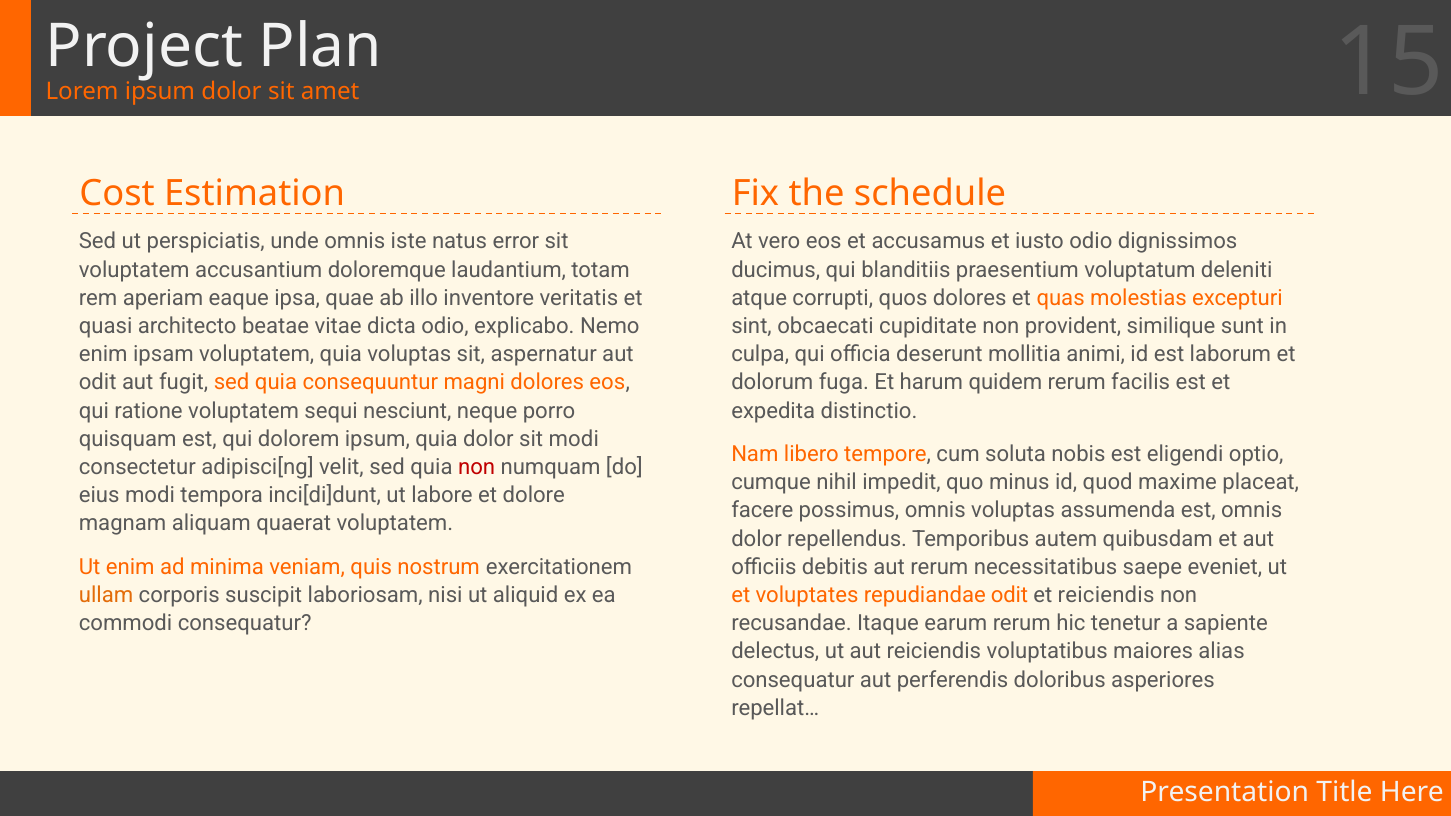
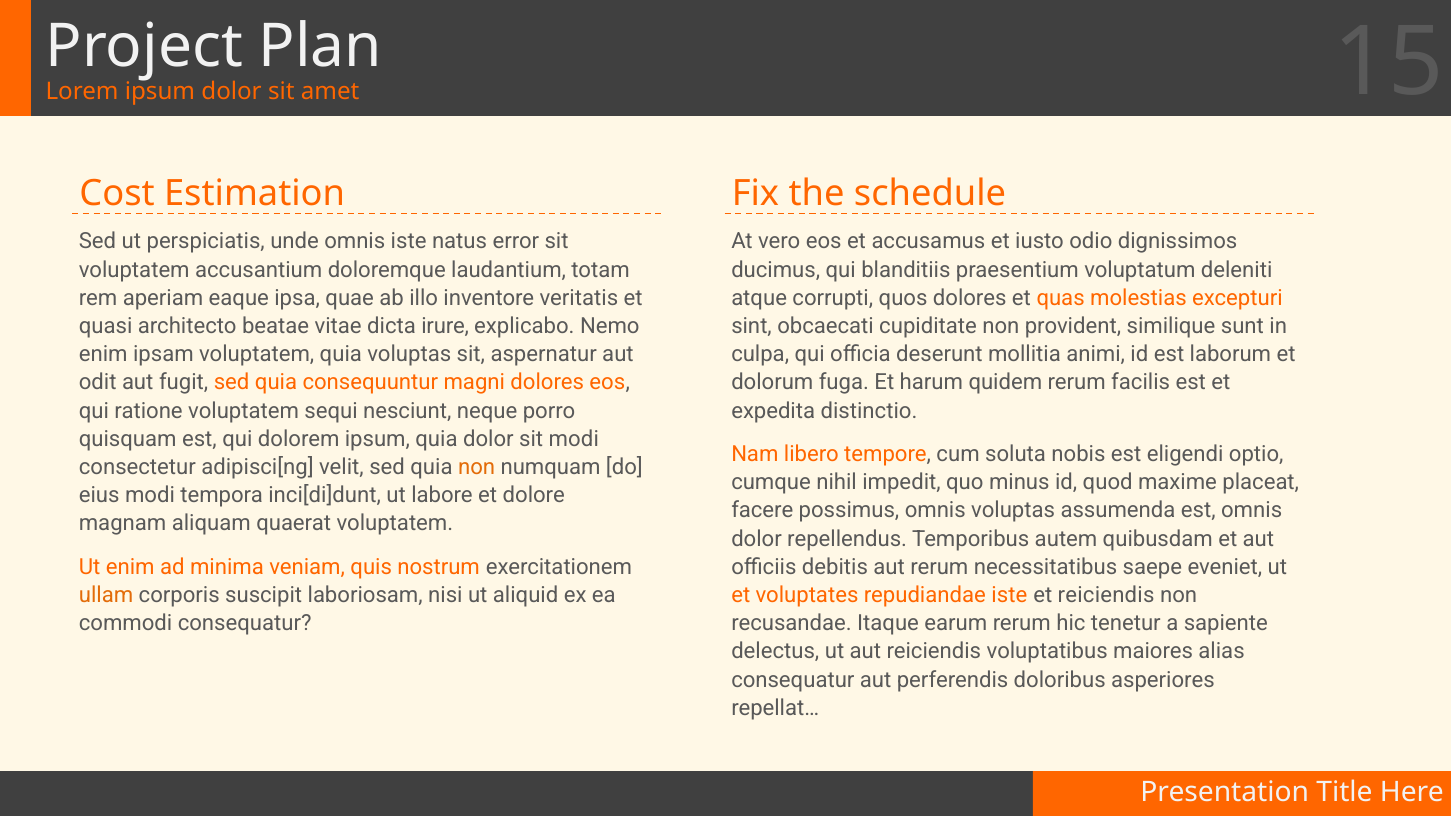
dicta odio: odio -> irure (445, 326)
non colour: red -> orange (477, 467)
repudiandae odit: odit -> iste (1009, 595)
